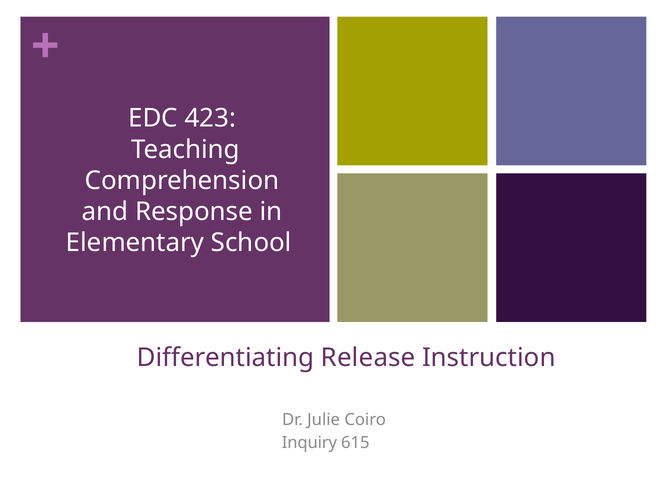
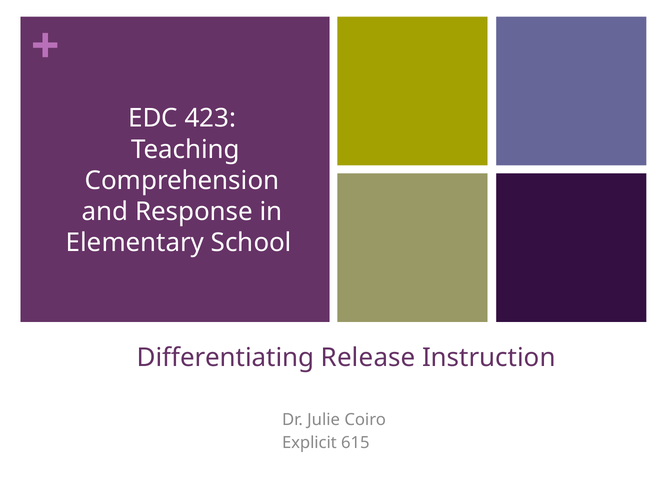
Inquiry: Inquiry -> Explicit (309, 443)
